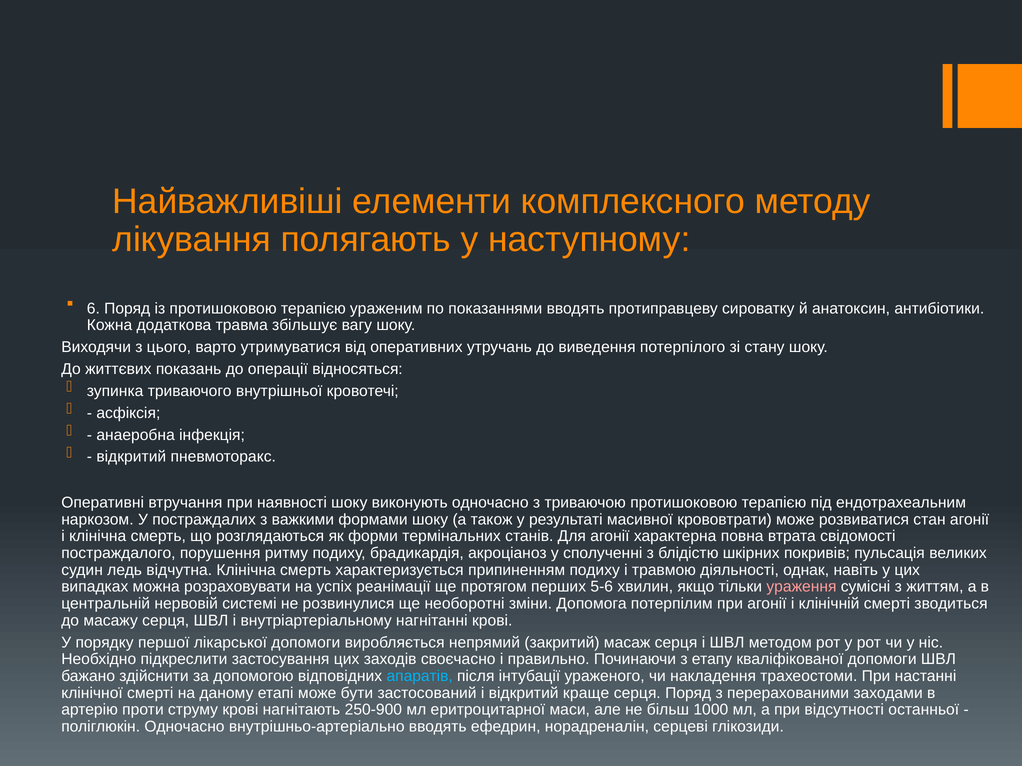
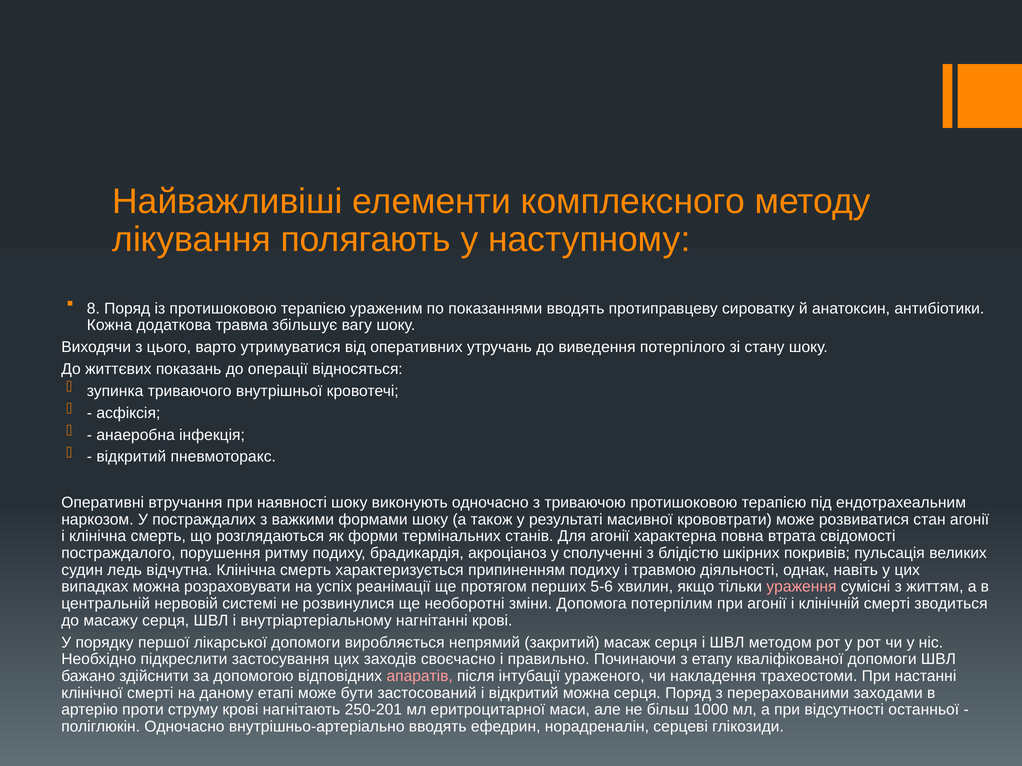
6: 6 -> 8 (93, 309)
апаратів colour: light blue -> pink (420, 677)
відкритий краще: краще -> можна (586, 693)
250-900: 250-900 -> 250-201 (373, 710)
